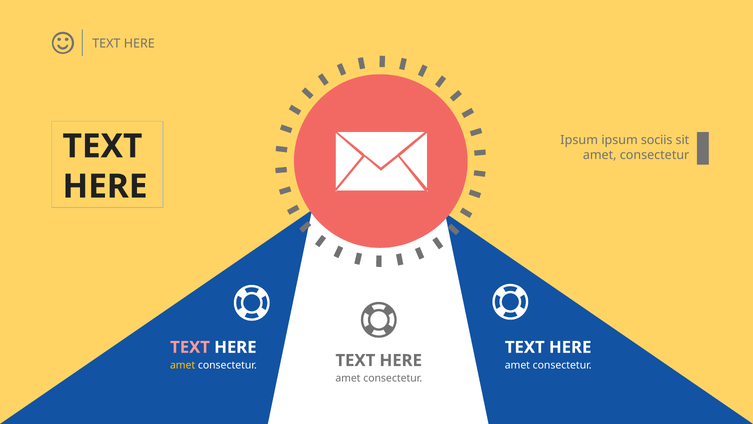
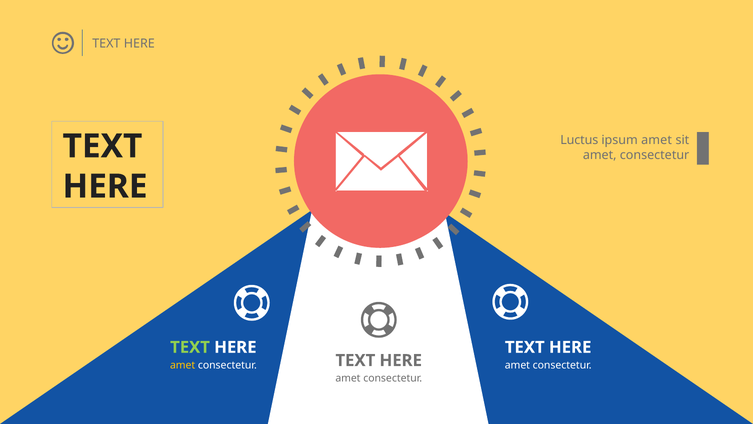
Ipsum: Ipsum -> Luctus (579, 140)
ipsum sociis: sociis -> amet (657, 140)
TEXT colour: pink -> light green (190, 347)
